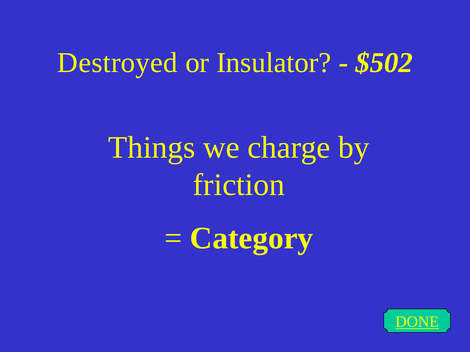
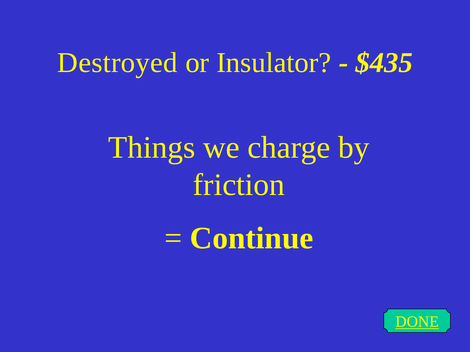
$502: $502 -> $435 (384, 63)
Category: Category -> Continue (252, 239)
